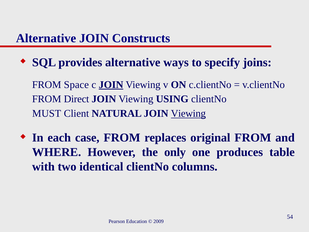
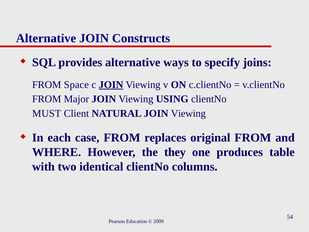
Direct: Direct -> Major (76, 99)
Viewing underline: present -> none (188, 113)
only: only -> they (175, 152)
